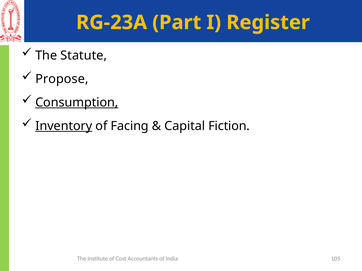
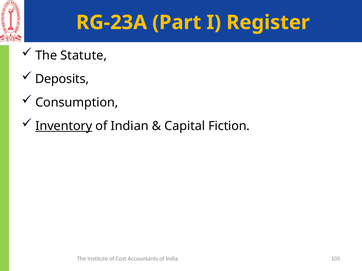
Propose: Propose -> Deposits (62, 79)
Consumption underline: present -> none (77, 103)
Facing: Facing -> Indian (130, 126)
